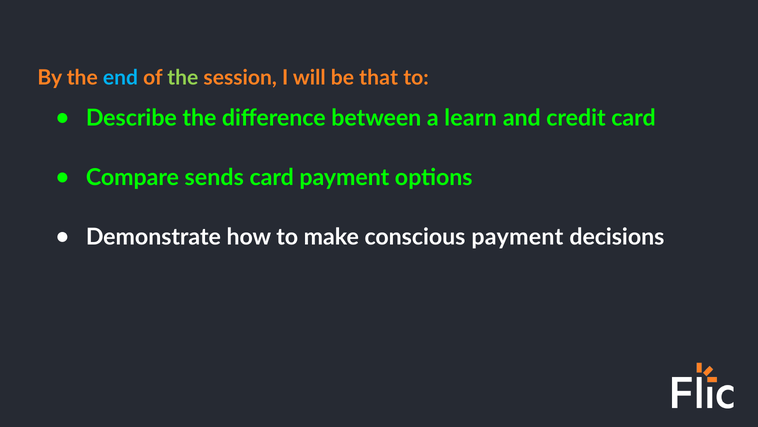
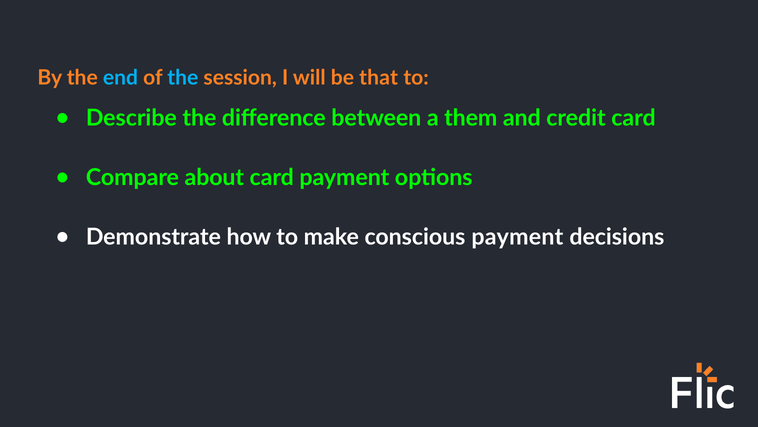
the colour: light green -> light blue (183, 78)
learn: learn -> them (471, 118)
sends: sends -> about (214, 177)
